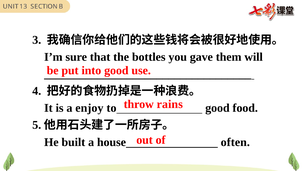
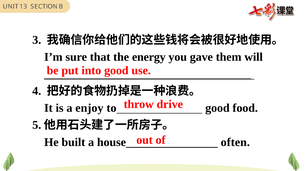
bottles: bottles -> energy (149, 57)
rains: rains -> drive (170, 105)
